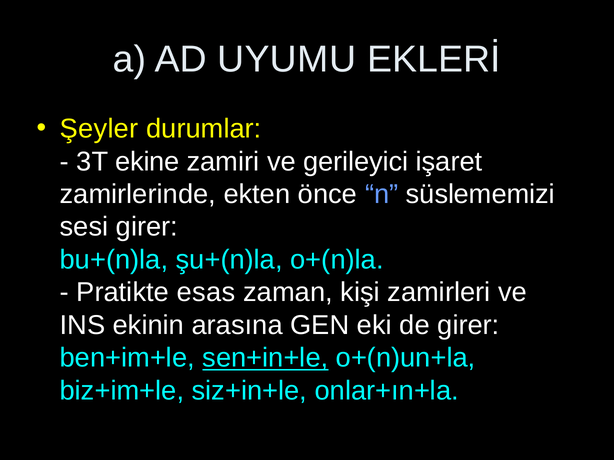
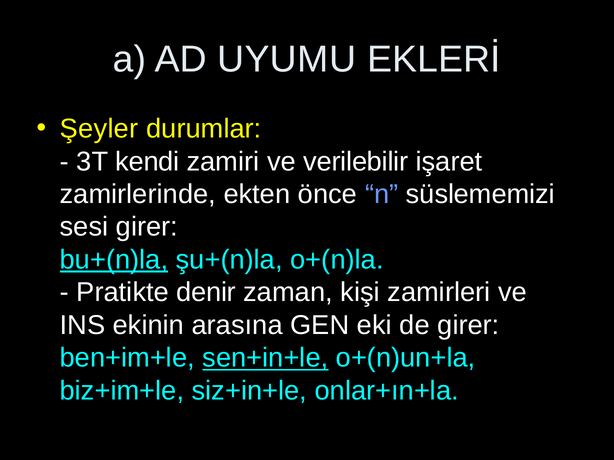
ekine: ekine -> kendi (147, 162)
gerileyici: gerileyici -> verilebilir (356, 162)
bu+(n)la underline: none -> present (114, 260)
esas: esas -> denir (206, 293)
